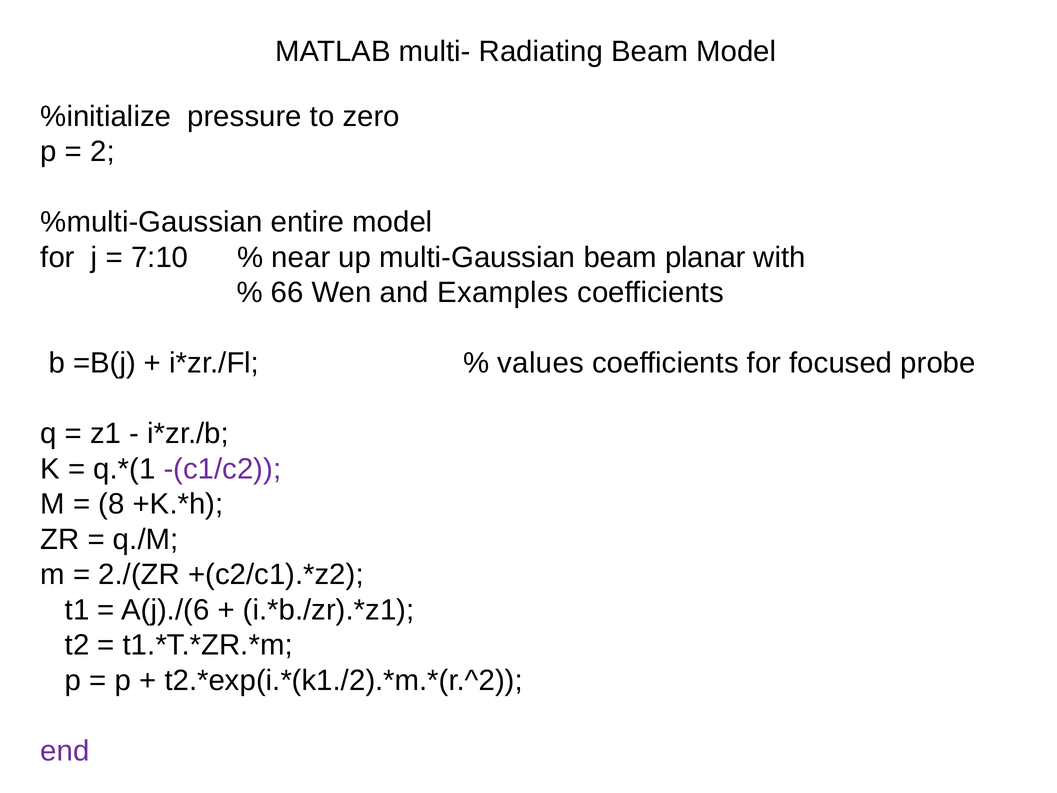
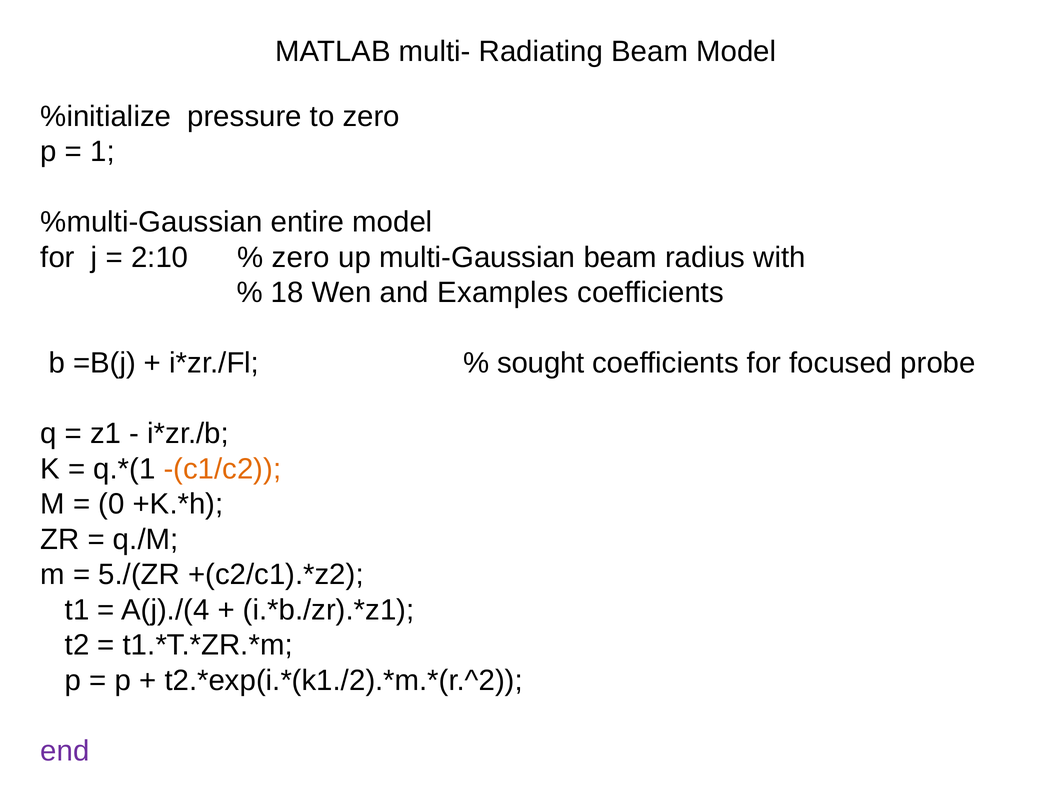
2: 2 -> 1 (103, 152)
7:10: 7:10 -> 2:10 (160, 257)
near: near -> zero (301, 257)
planar: planar -> radius (705, 257)
66: 66 -> 18 (287, 293)
values: values -> sought (541, 363)
-(c1/c2 colour: purple -> orange (222, 469)
8: 8 -> 0 (111, 504)
2./(ZR: 2./(ZR -> 5./(ZR (139, 574)
A(j)./(6: A(j)./(6 -> A(j)./(4 (165, 610)
